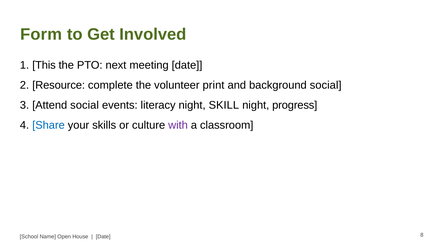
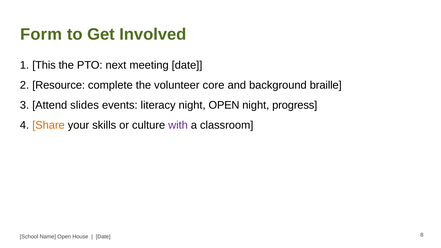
print: print -> core (214, 85)
background social: social -> braille (326, 85)
Attend social: social -> slides (85, 105)
night SKILL: SKILL -> OPEN (224, 105)
Share colour: blue -> orange (49, 125)
